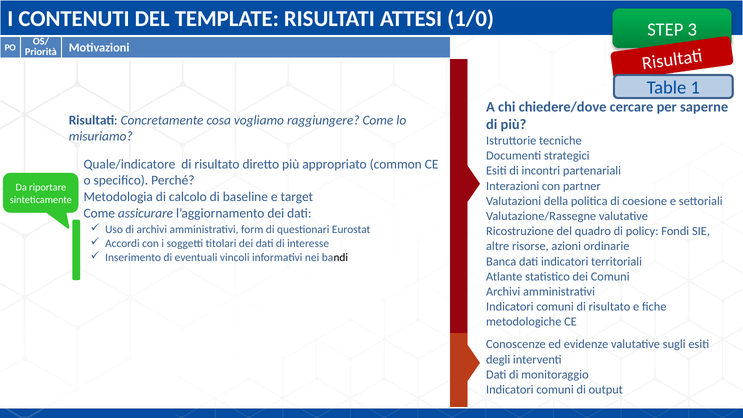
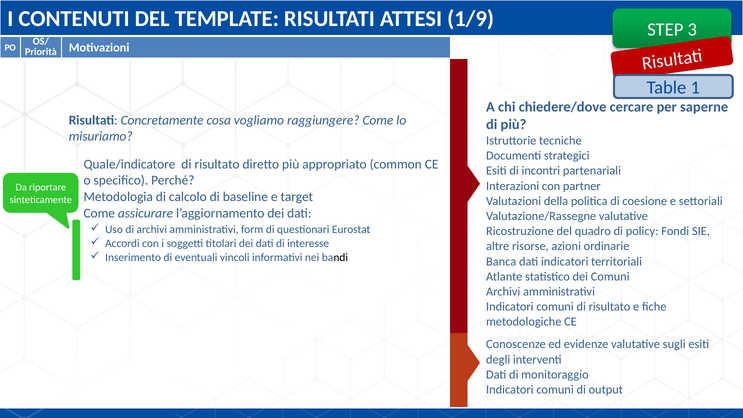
1/0: 1/0 -> 1/9 (471, 19)
